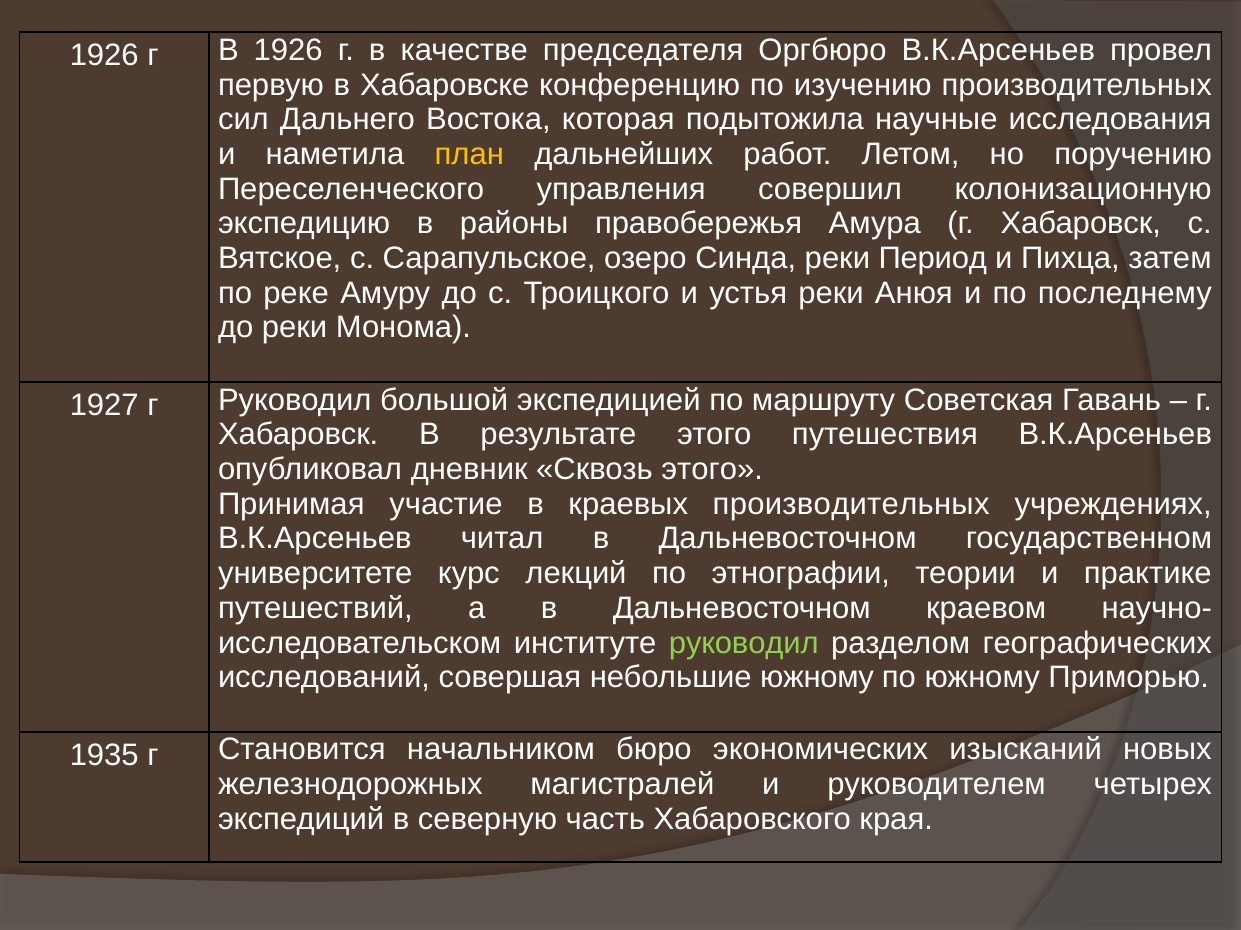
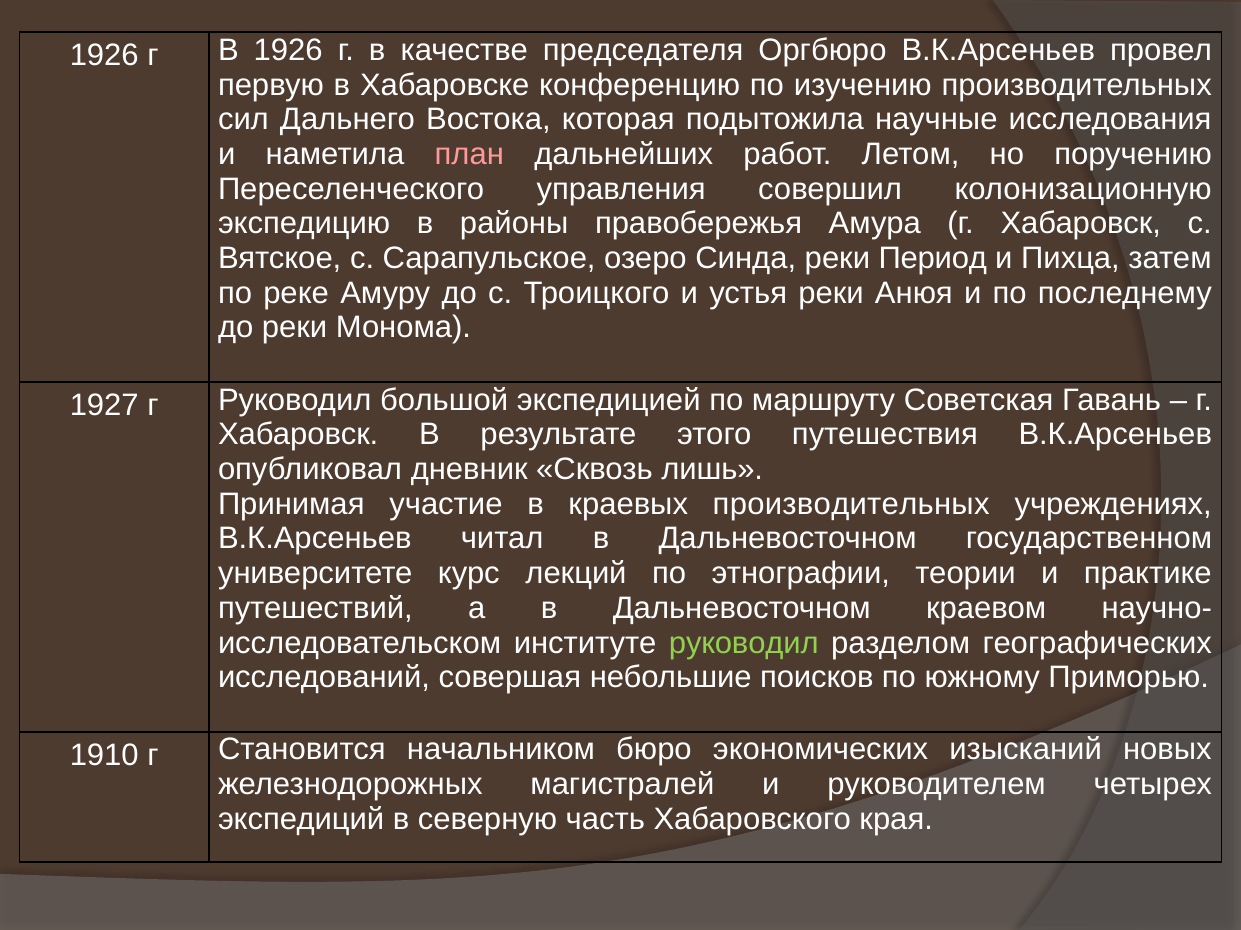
план colour: yellow -> pink (469, 154)
Сквозь этого: этого -> лишь (712, 470)
небольшие южному: южному -> поисков (817, 678)
1935: 1935 -> 1910 (104, 756)
